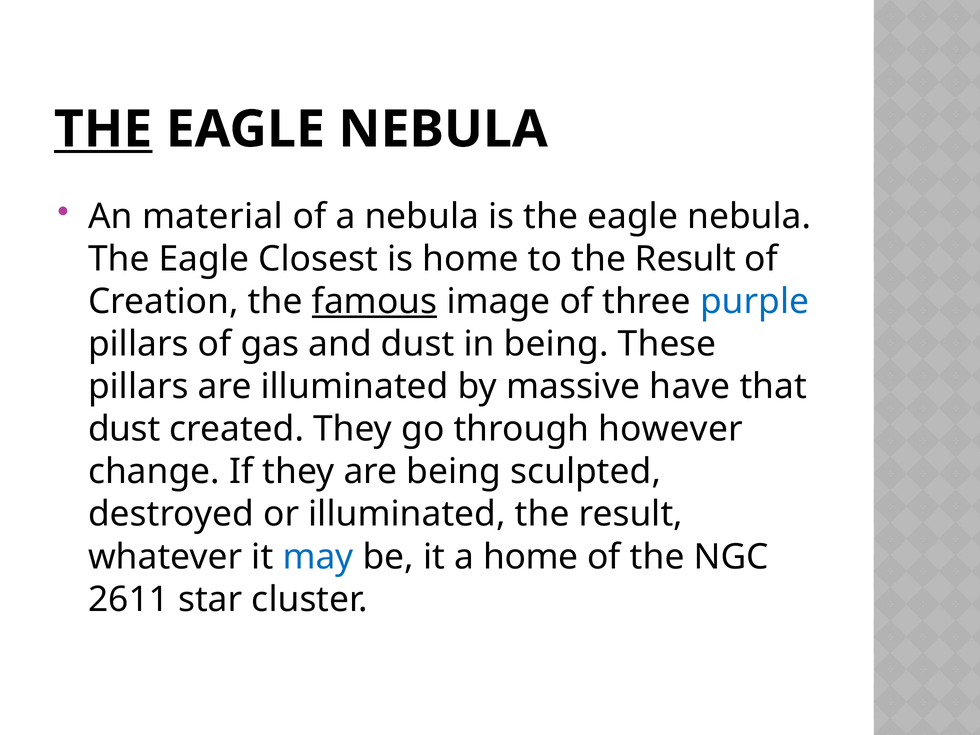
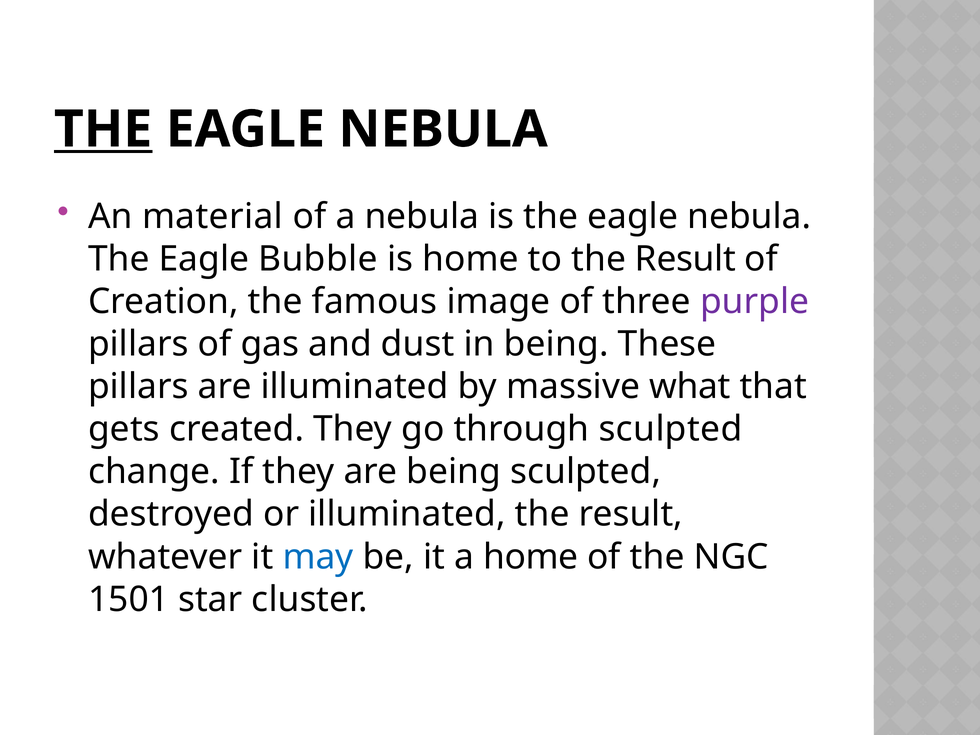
Closest: Closest -> Bubble (318, 259)
famous underline: present -> none (375, 302)
purple colour: blue -> purple (755, 302)
have: have -> what (690, 387)
dust: dust -> gets (124, 429)
through however: however -> sculpted (670, 429)
2611: 2611 -> 1501 (129, 599)
